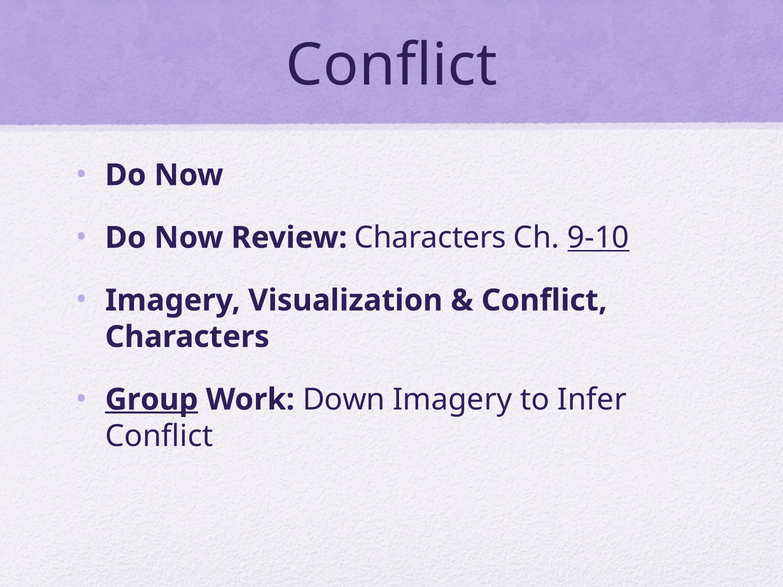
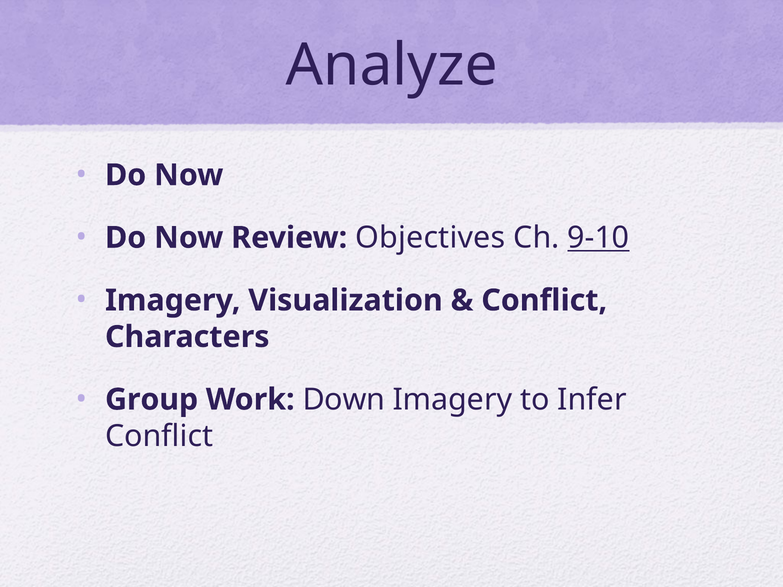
Conflict: Conflict -> Analyze (392, 65)
Review Characters: Characters -> Objectives (430, 238)
Group underline: present -> none (152, 400)
